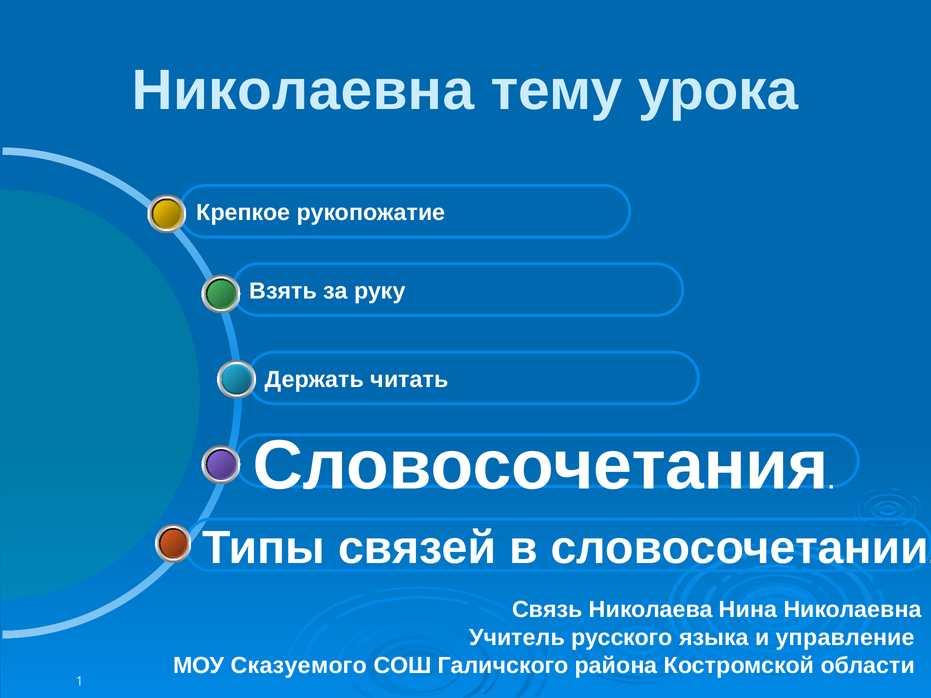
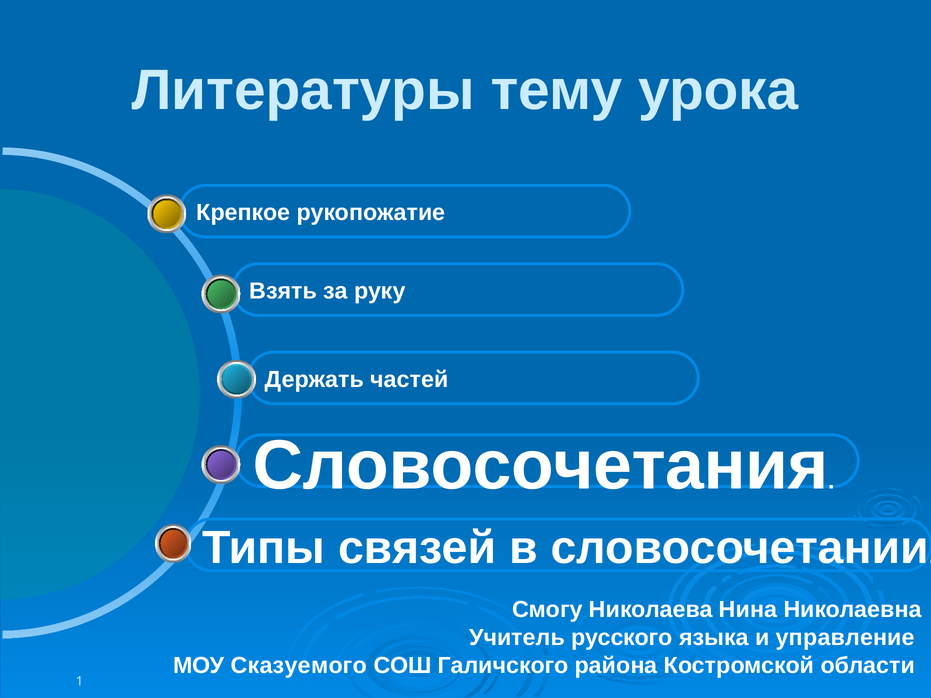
Николаевна: Николаевна -> Литературы (303, 90)
читать: читать -> частей (410, 380)
Связь: Связь -> Смогу (547, 610)
